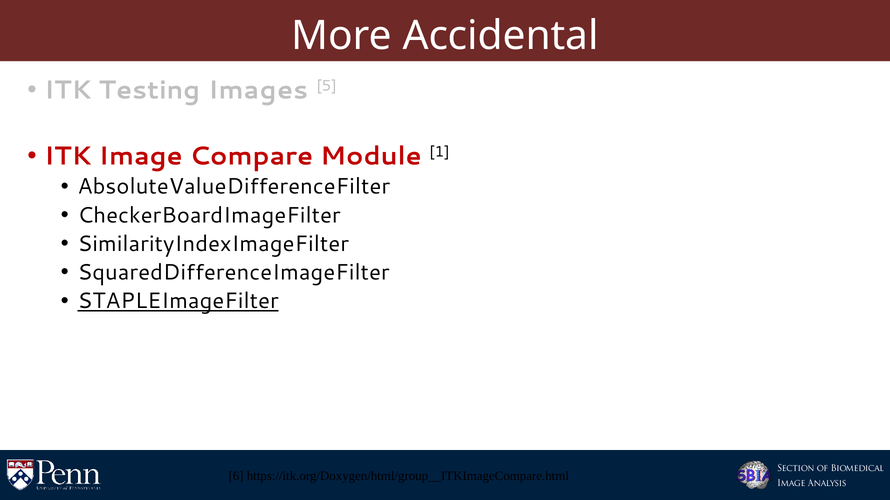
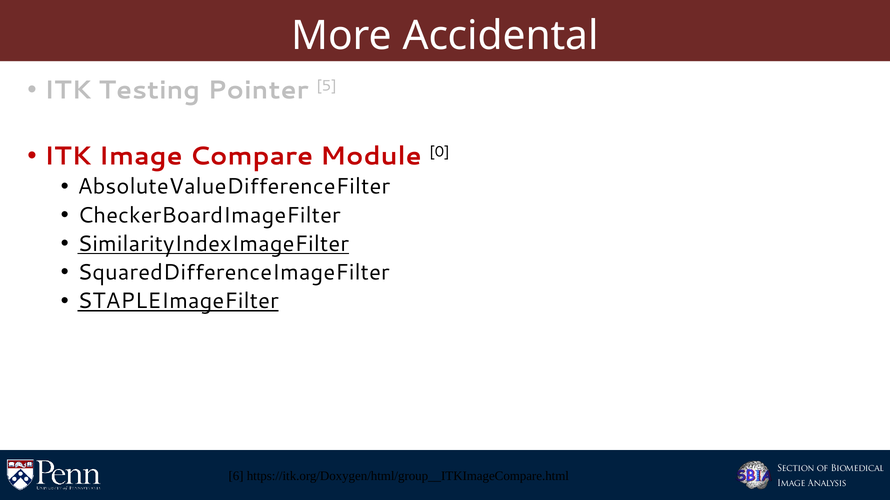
Images: Images -> Pointer (258, 90)
1: 1 -> 0 (439, 152)
SimilarityIndexImageFilter underline: none -> present (213, 244)
